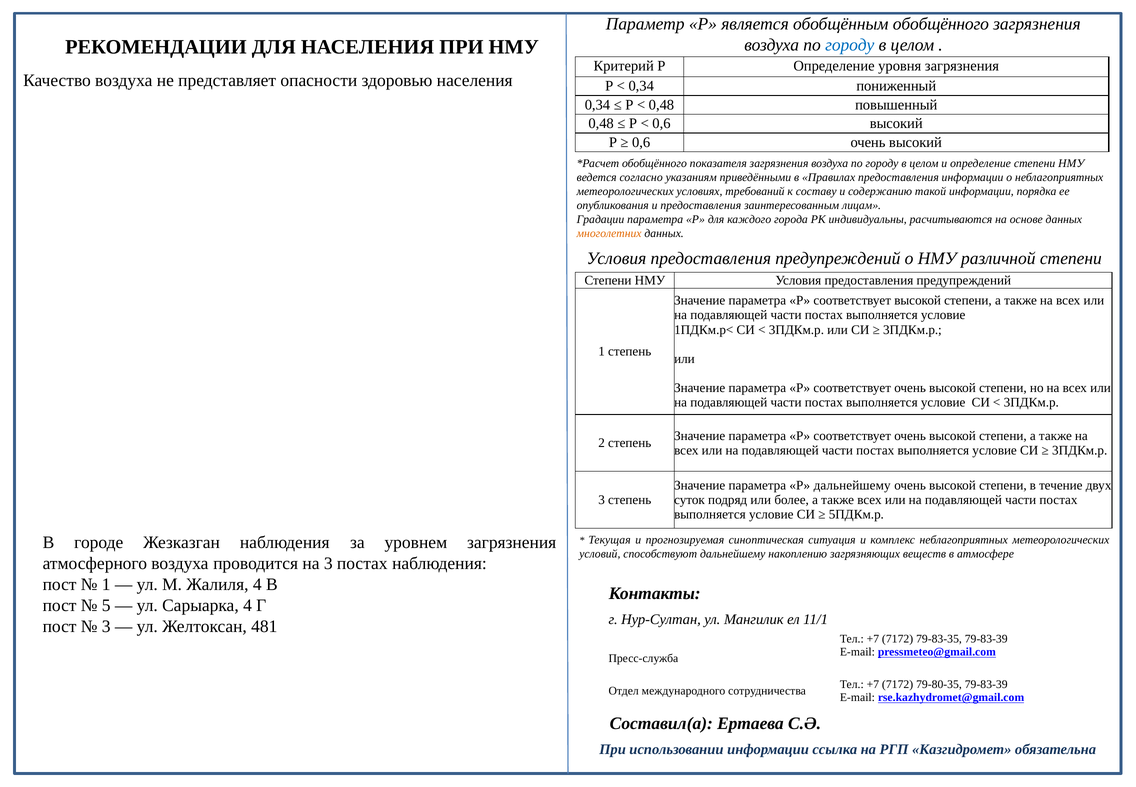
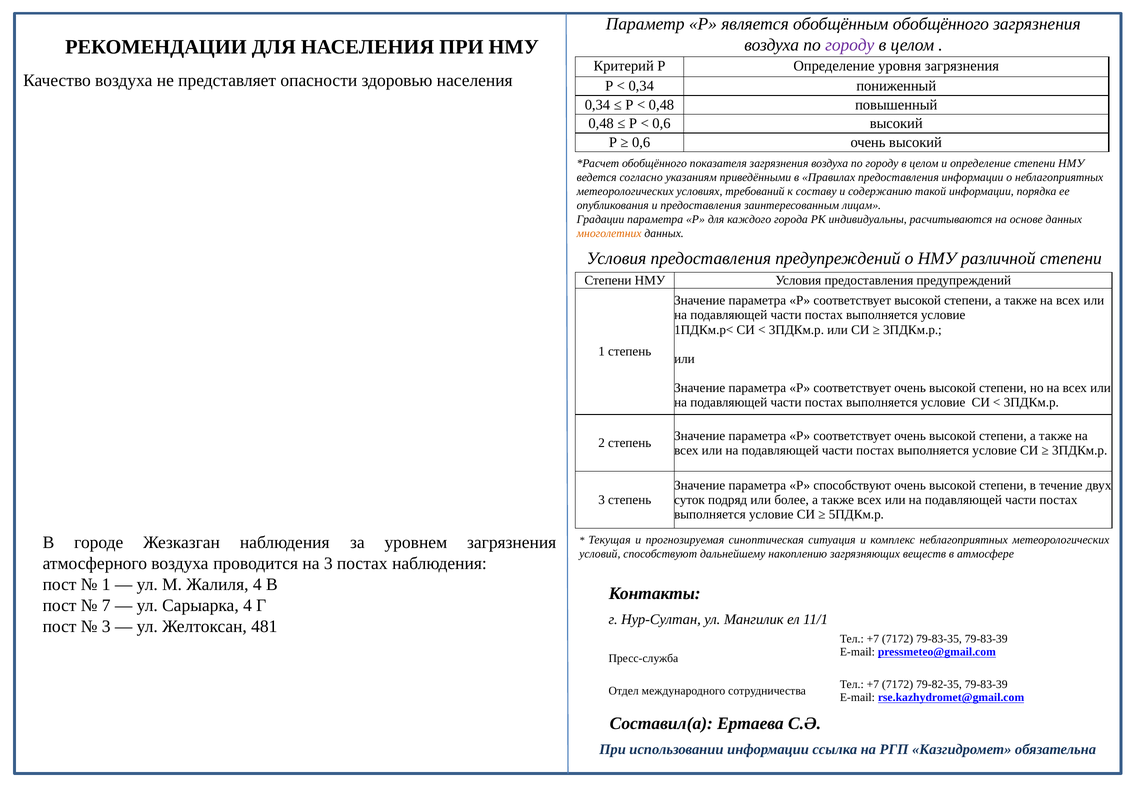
городу colour: blue -> purple (850, 45)
Р дальнейшему: дальнейшему -> способствуют (852, 485)
5: 5 -> 7 (106, 605)
79-80-35: 79-80-35 -> 79-82-35 (939, 684)
